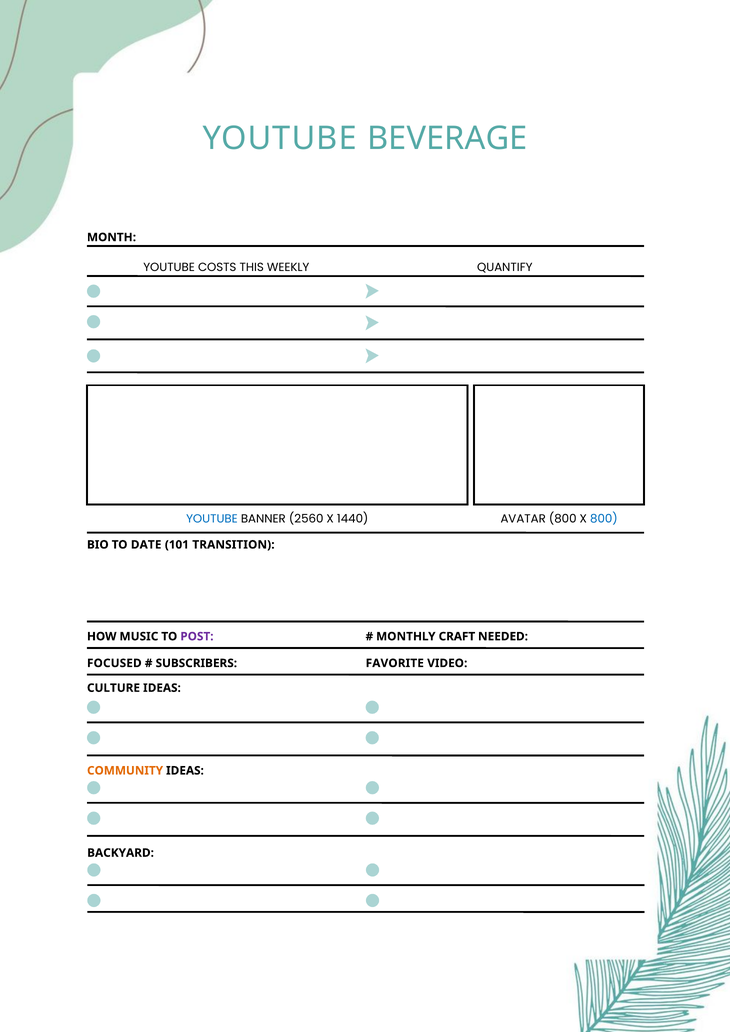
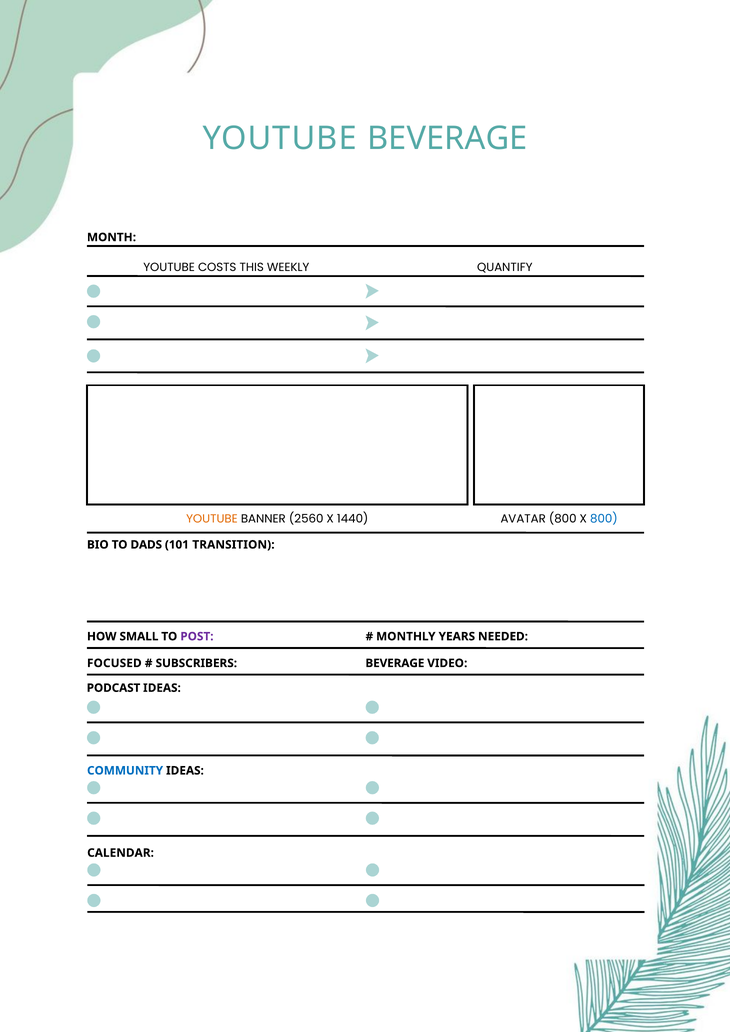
YOUTUBE colour: blue -> orange (212, 519)
DATE: DATE -> DADS (146, 545)
MUSIC: MUSIC -> SMALL (139, 636)
CRAFT: CRAFT -> YEARS (457, 636)
SUBSCRIBERS FAVORITE: FAVORITE -> BEVERAGE (395, 663)
CULTURE: CULTURE -> PODCAST (114, 688)
COMMUNITY colour: orange -> blue (125, 771)
BACKYARD: BACKYARD -> CALENDAR (121, 853)
